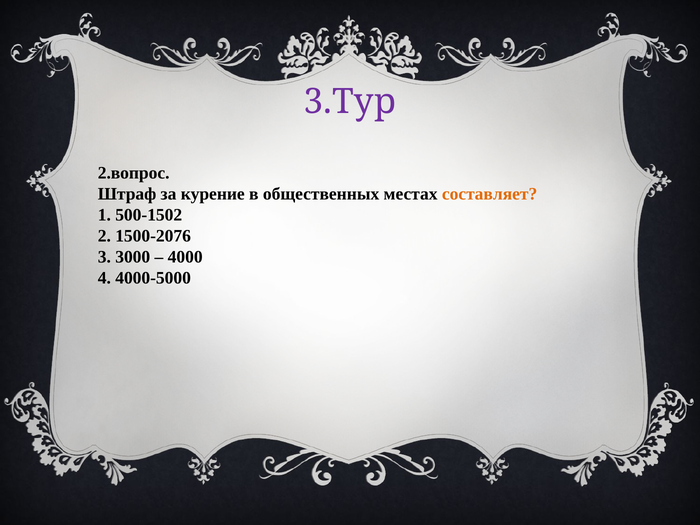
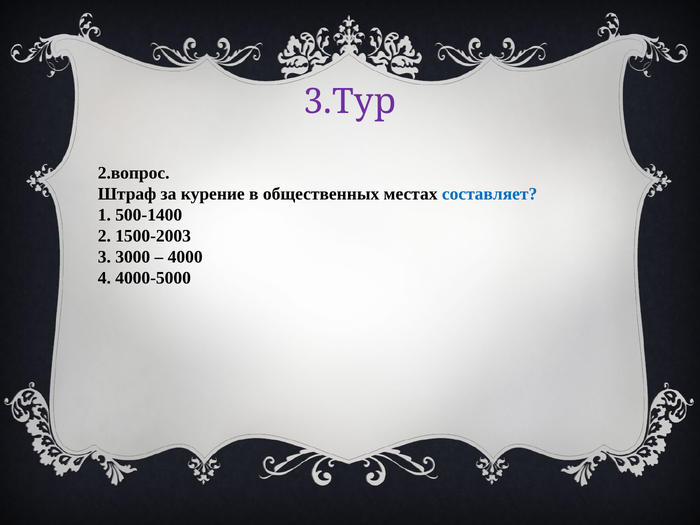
составляет colour: orange -> blue (490, 194)
500-1502: 500-1502 -> 500-1400 (149, 215)
1500-2076: 1500-2076 -> 1500-2003 (153, 236)
